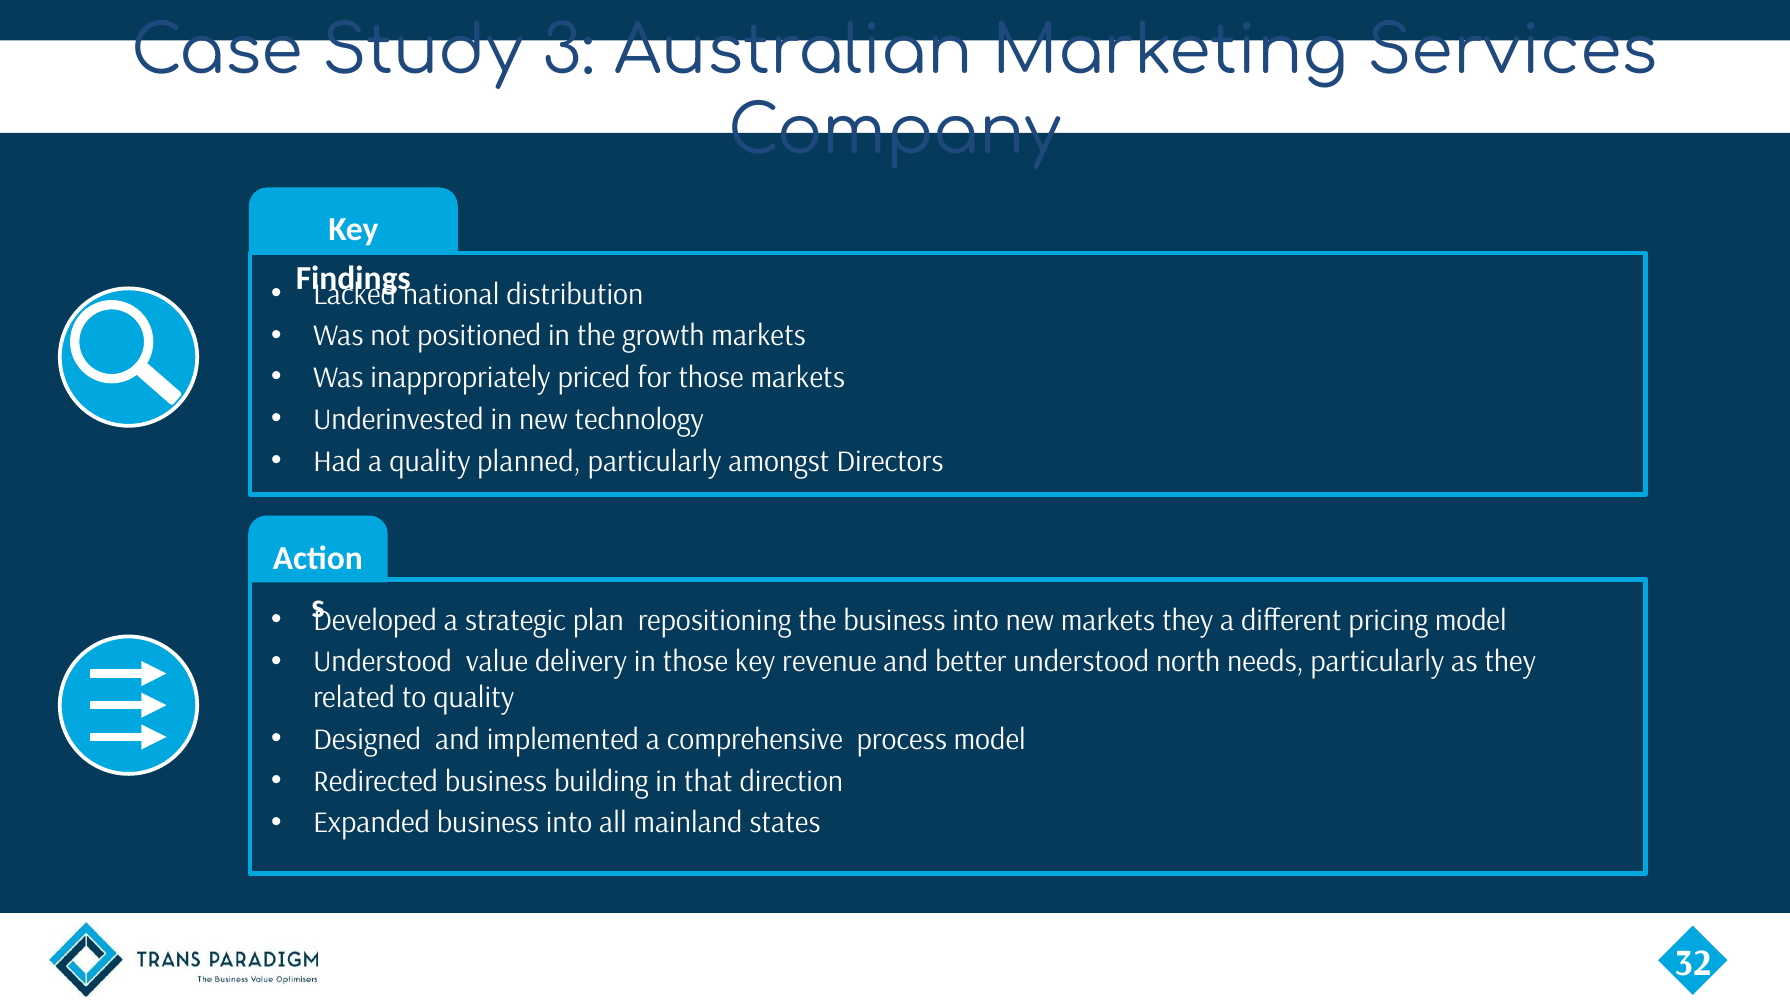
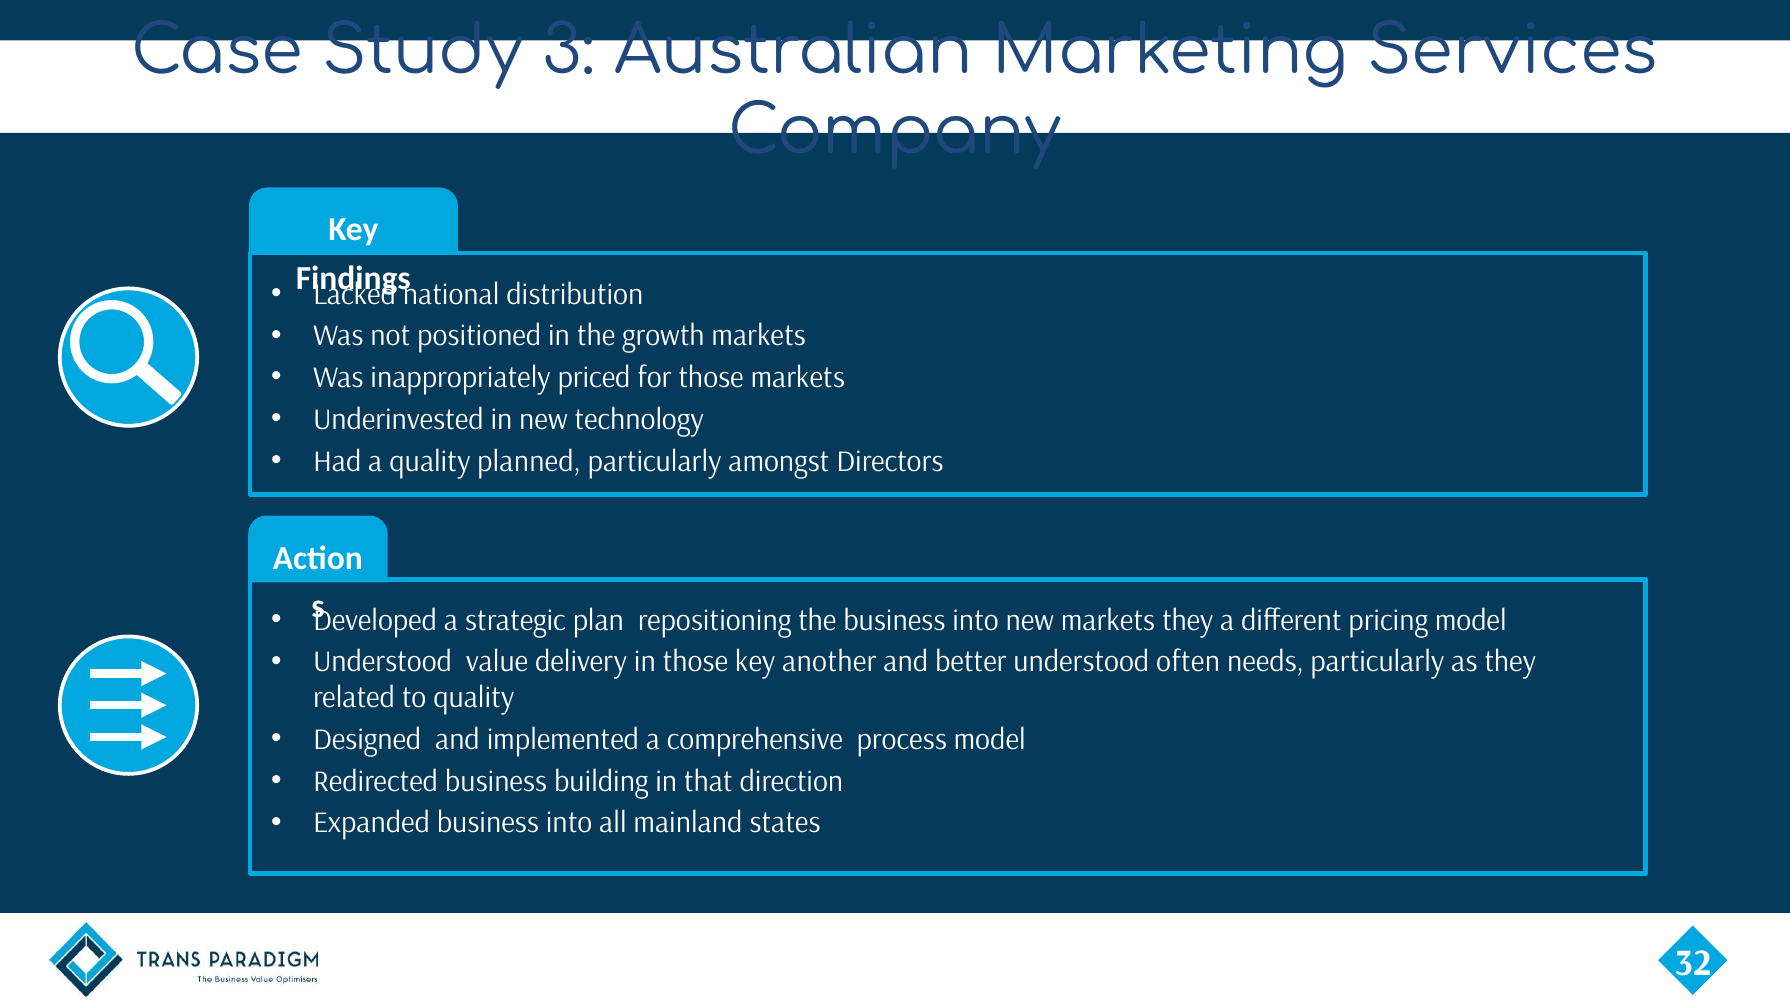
revenue: revenue -> another (829, 662)
north: north -> often (1188, 662)
